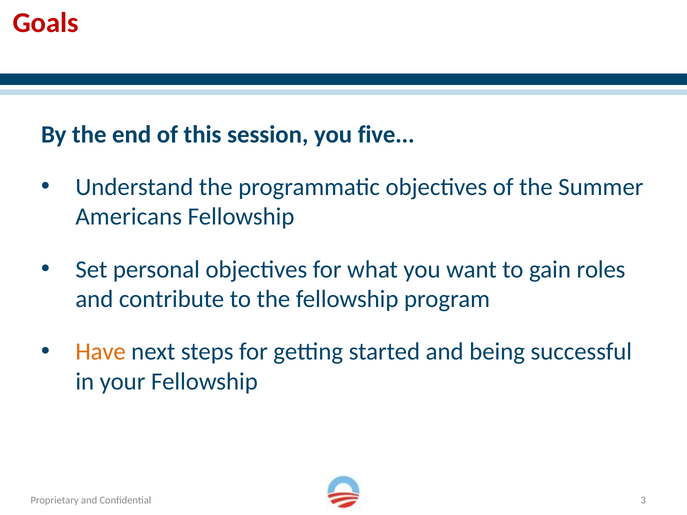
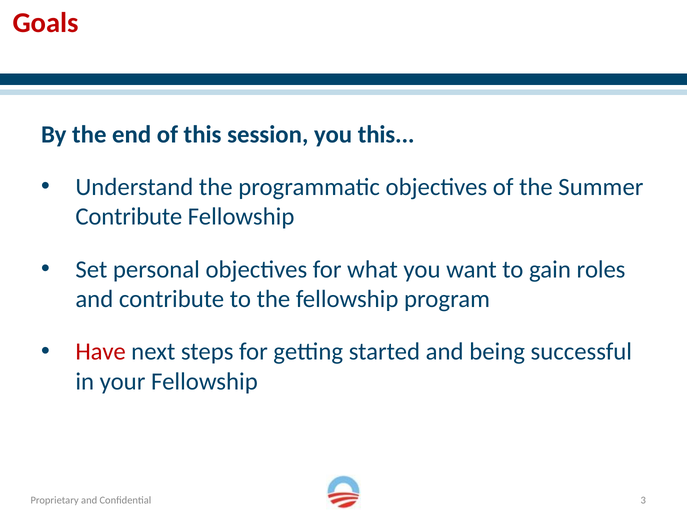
you five: five -> this (386, 134)
Americans: Americans -> Contribute (129, 217)
Have colour: orange -> red (101, 352)
